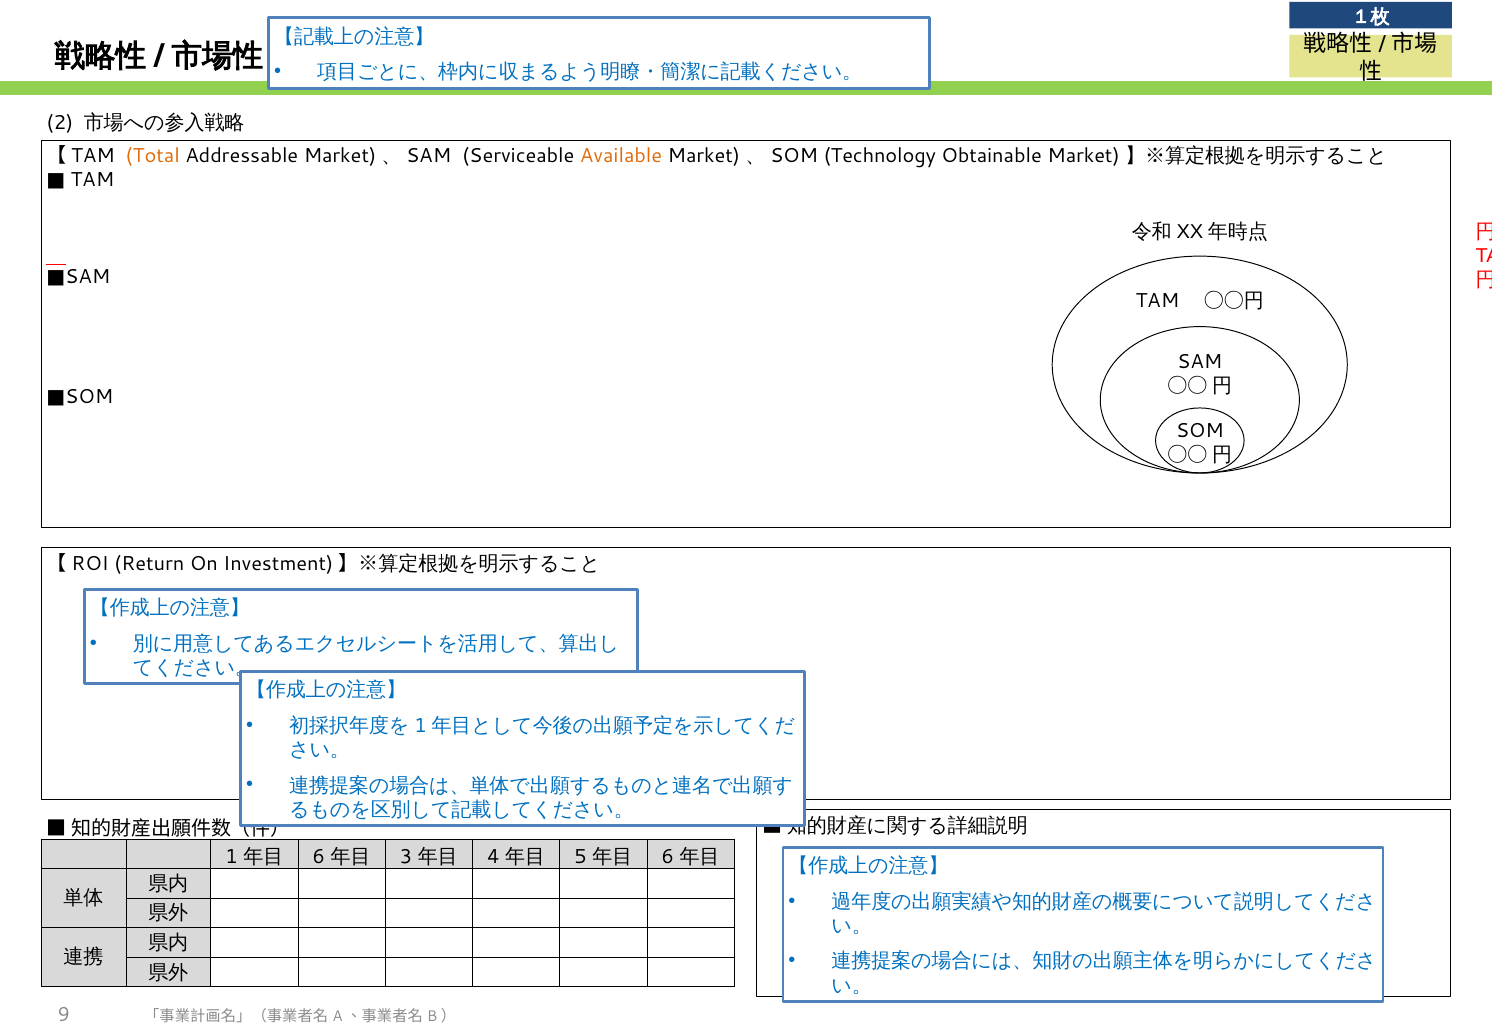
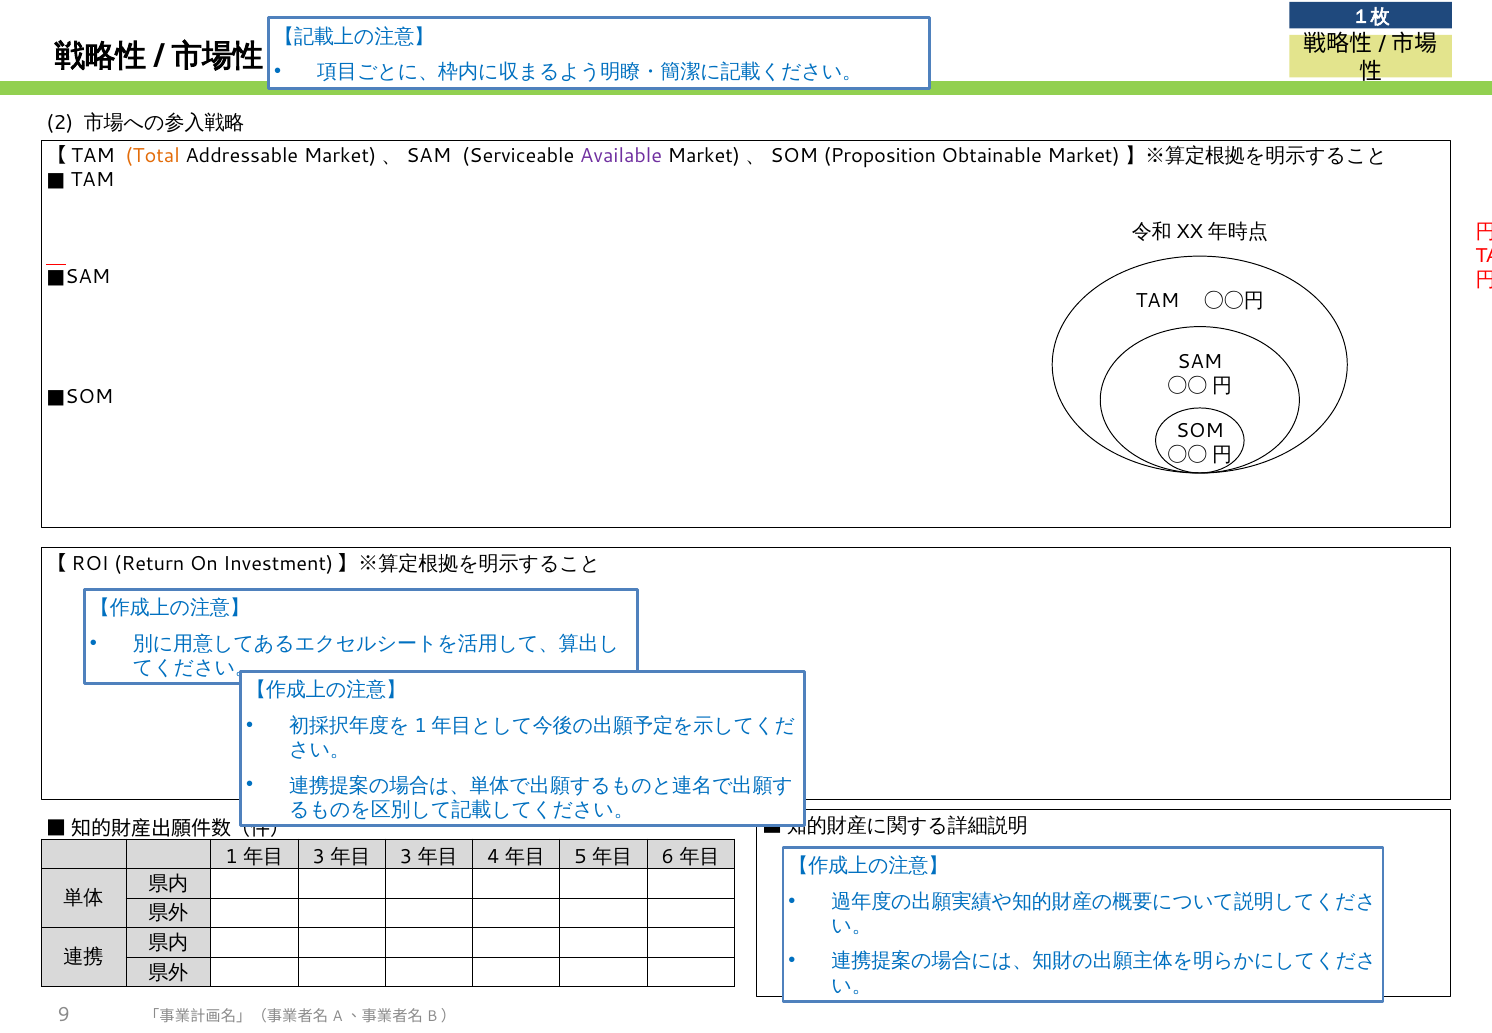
Available colour: orange -> purple (621, 156)
Technology: Technology -> Proposition (880, 156)
6: 6 -> 3 (319, 857)
